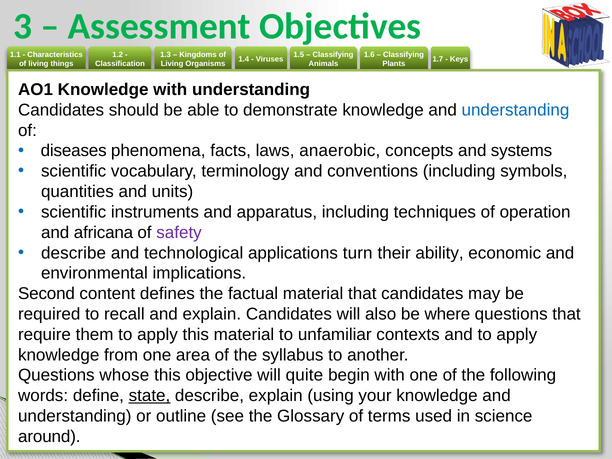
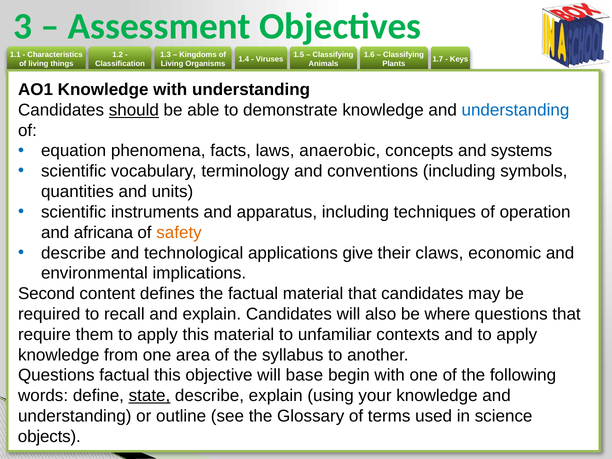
should underline: none -> present (134, 110)
diseases: diseases -> equation (74, 151)
safety colour: purple -> orange (179, 233)
turn: turn -> give (358, 253)
ability: ability -> claws (439, 253)
Questions whose: whose -> factual (124, 375)
quite: quite -> base (304, 375)
around: around -> objects (49, 437)
